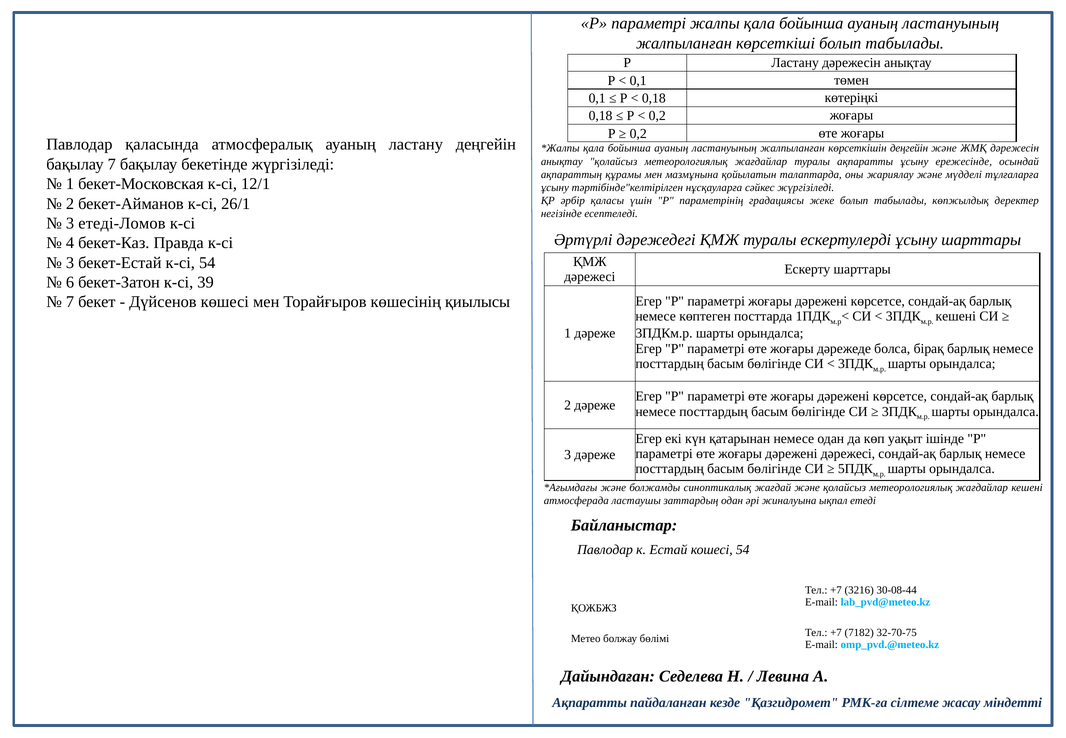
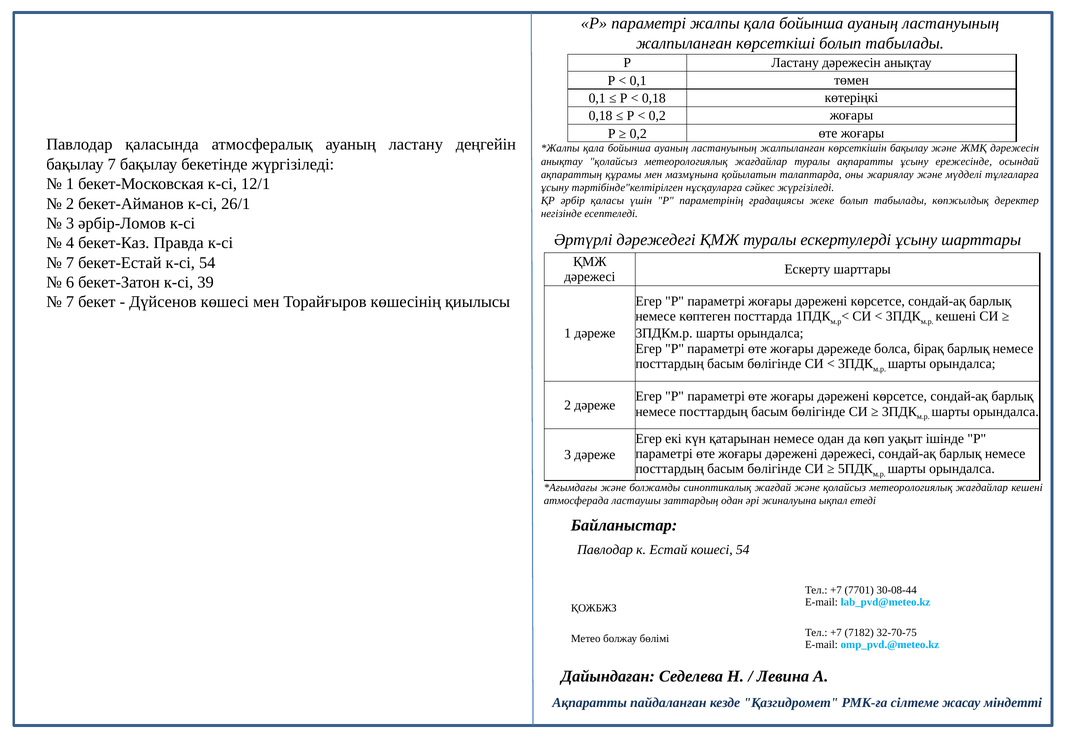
көрсеткішін деңгейін: деңгейін -> бақылау (909, 148)
етеді-Ломов: етеді-Ломов -> әрбір-Ломов (122, 223)
3: 3 -> 7 (70, 263)
3216: 3216 -> 7701 (859, 590)
